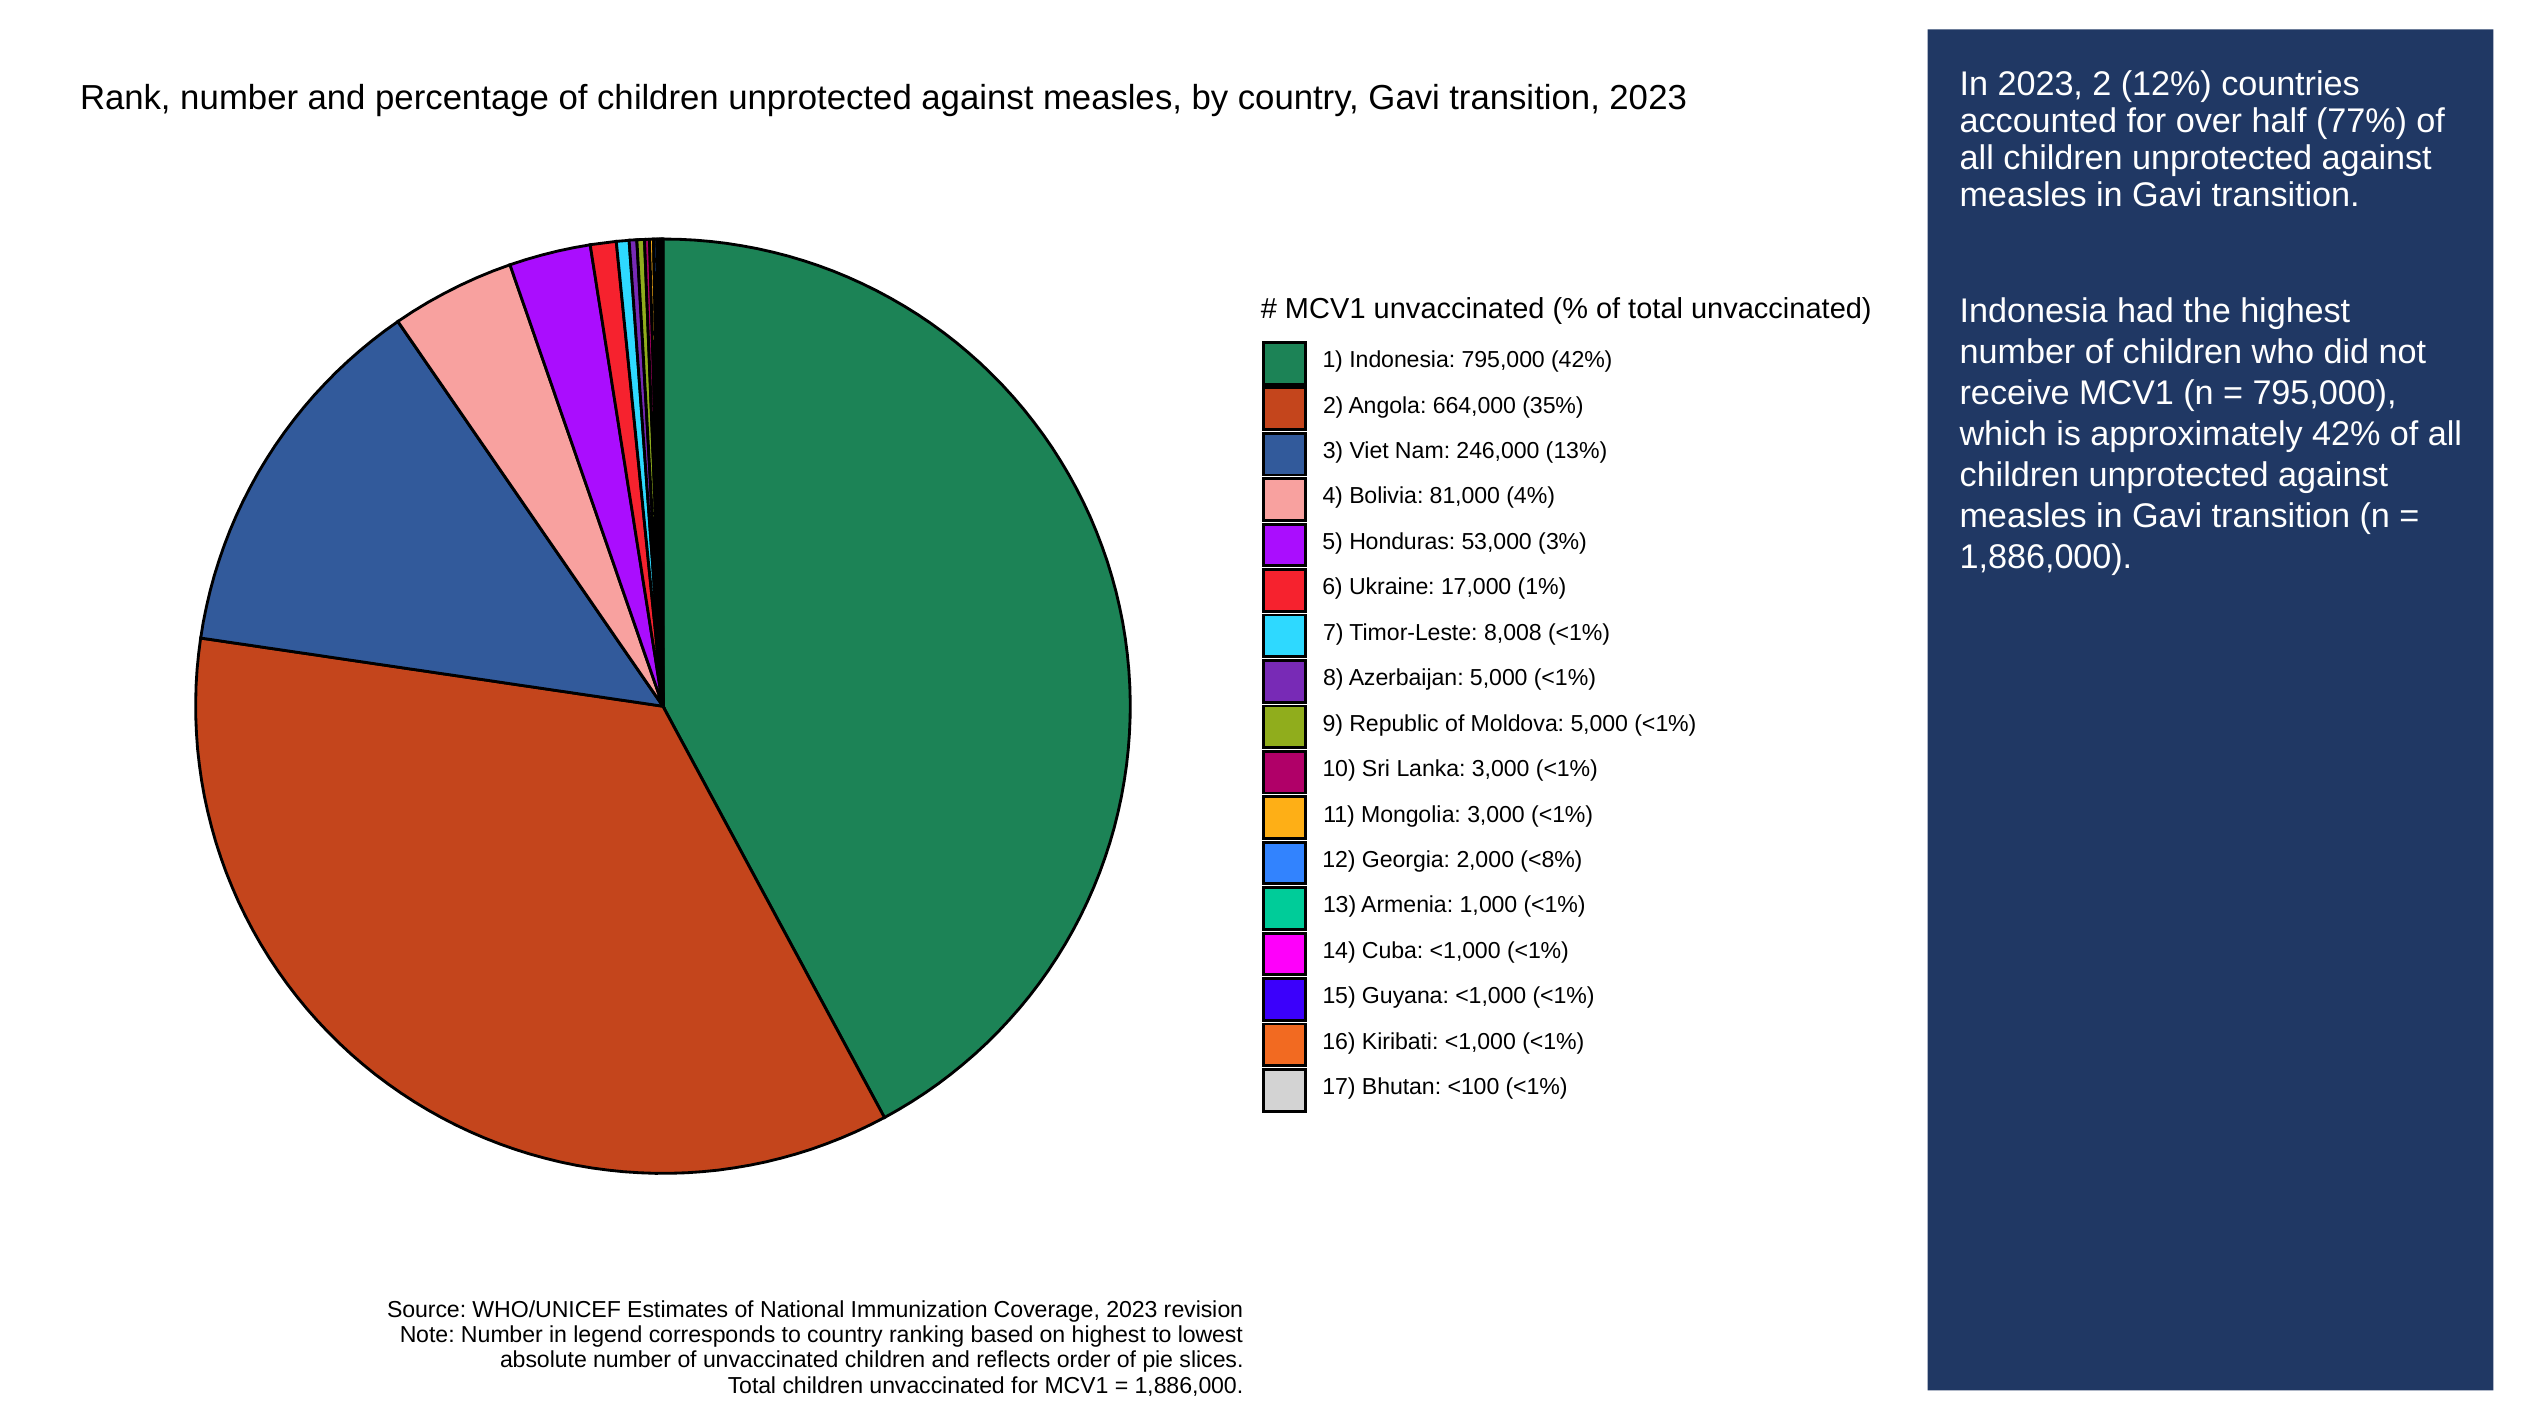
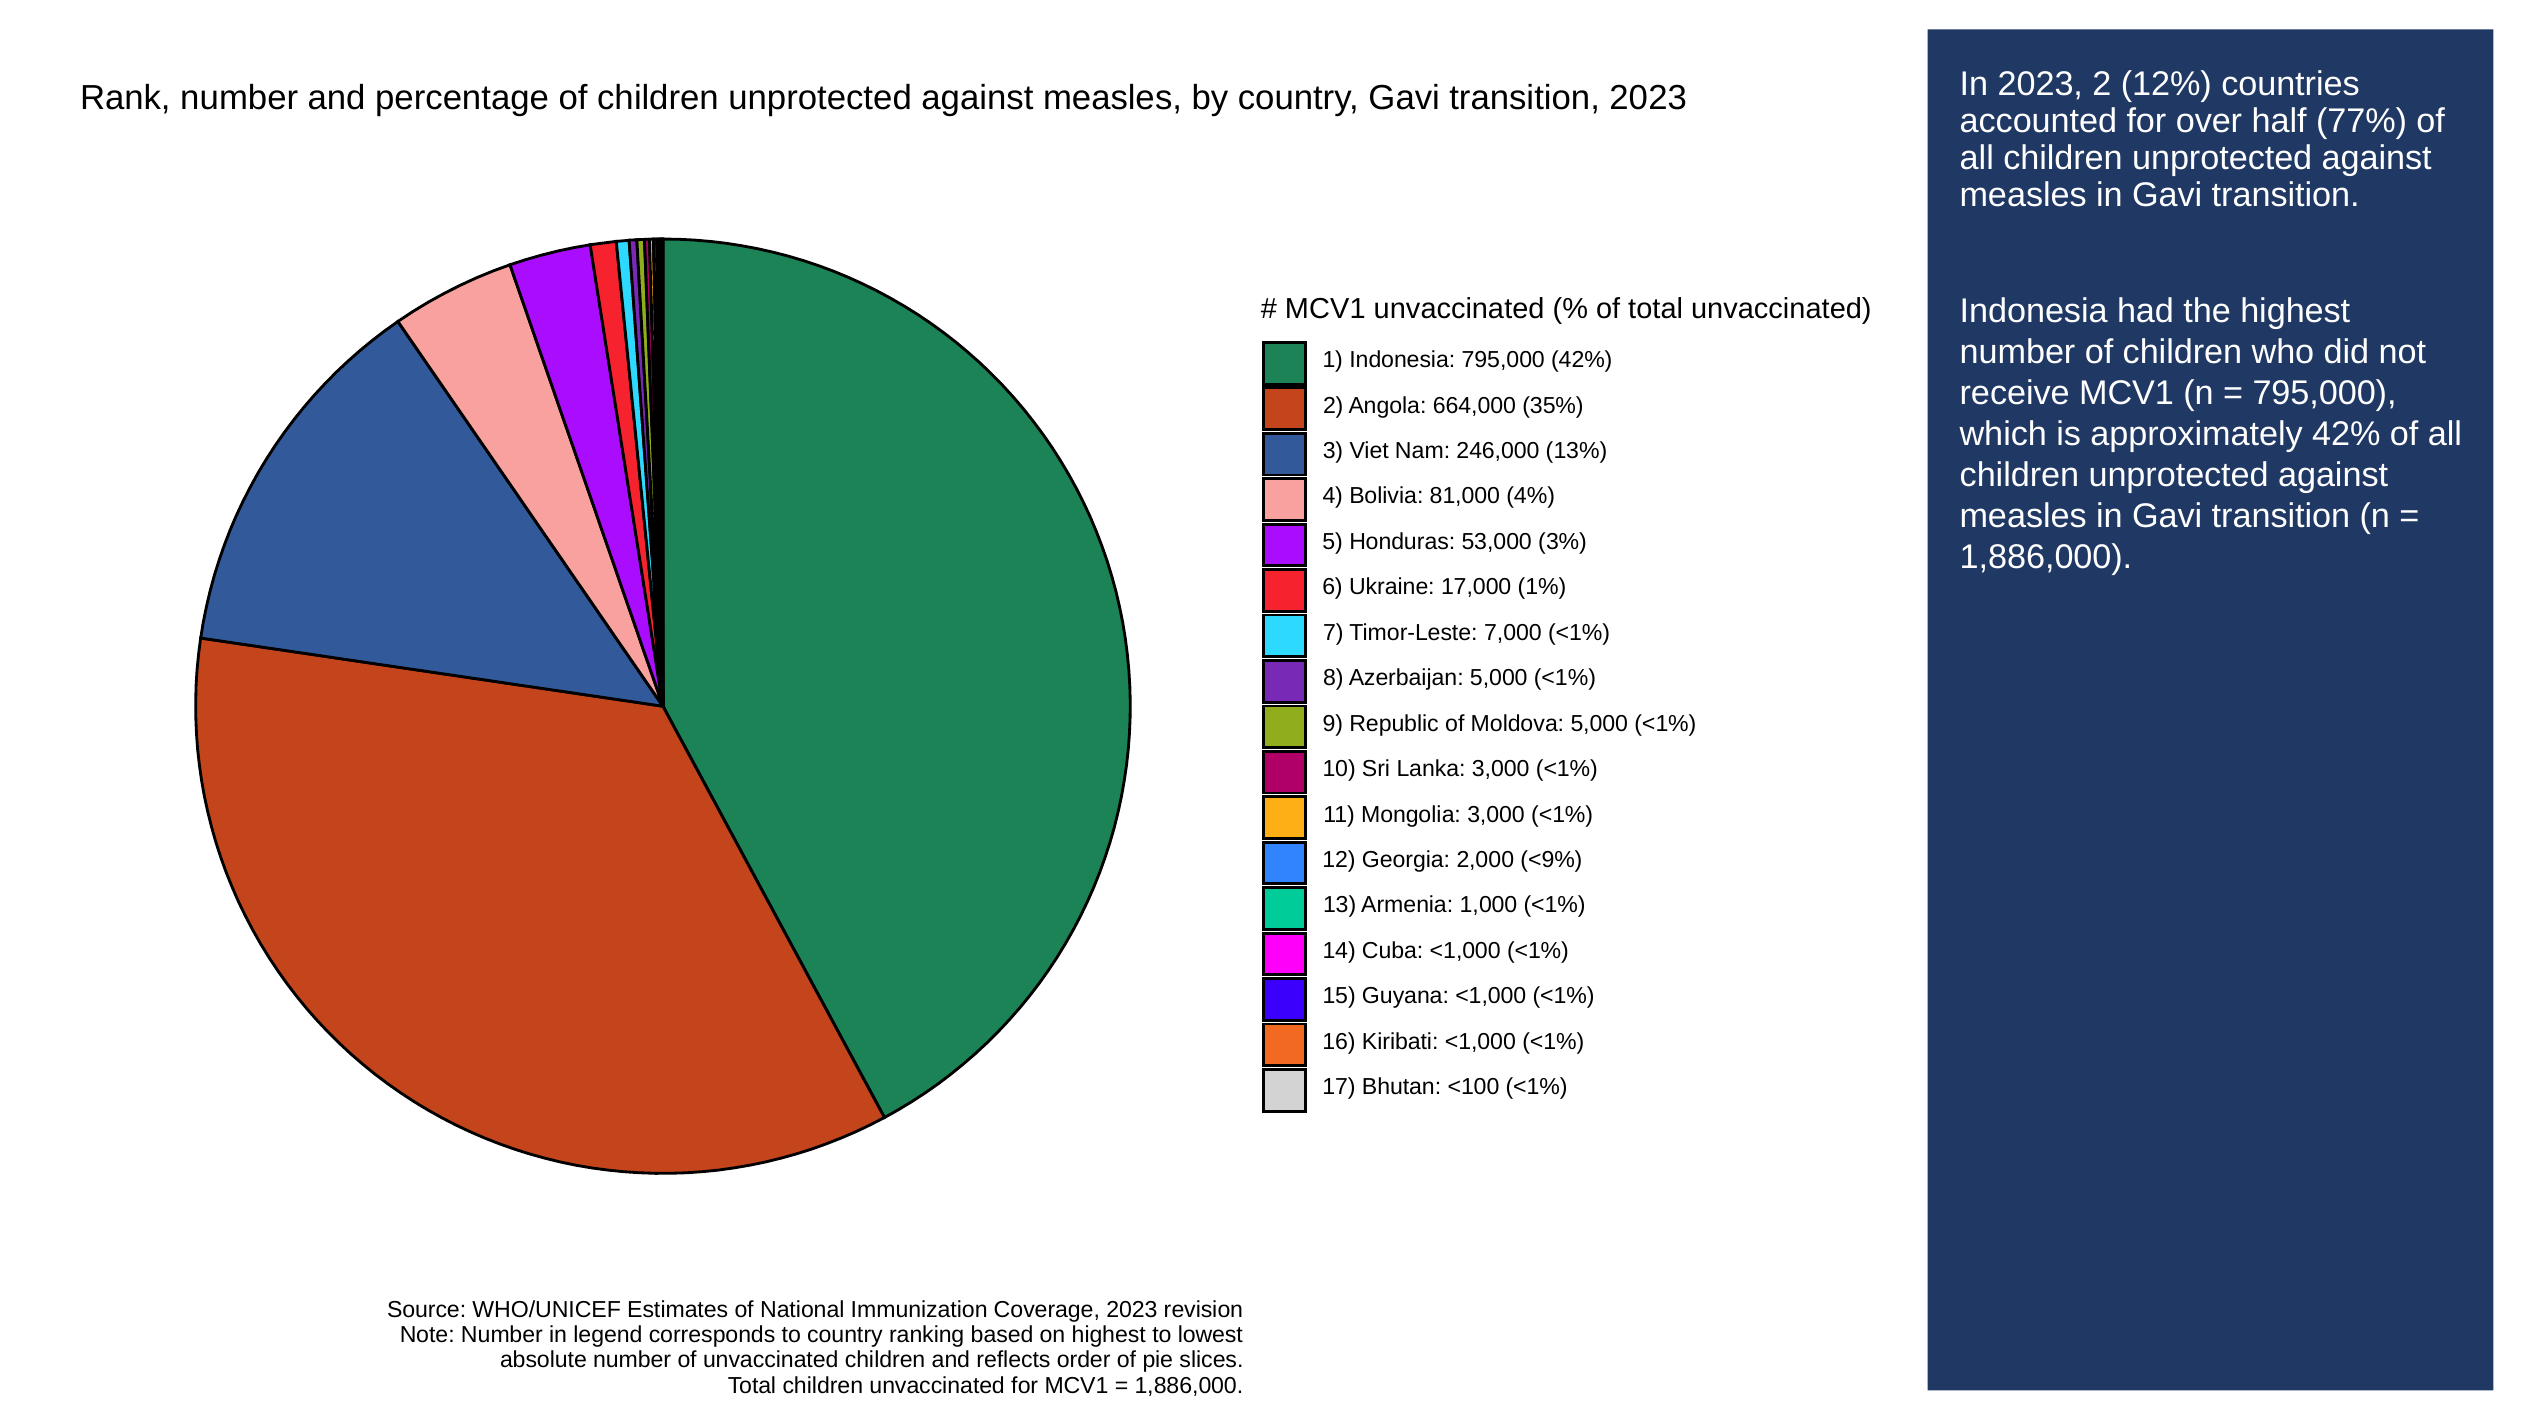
8,008: 8,008 -> 7,000 (1513, 633)
<8%: <8% -> <9% (1551, 860)
